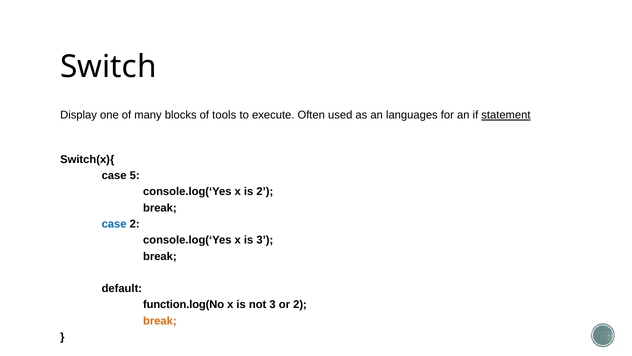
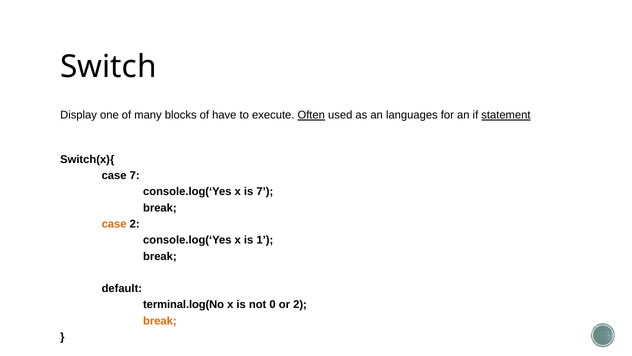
tools: tools -> have (224, 115)
Often underline: none -> present (311, 115)
case 5: 5 -> 7 (135, 175)
is 2: 2 -> 7 (265, 191)
case colour: blue -> orange (114, 224)
is 3: 3 -> 1 (265, 240)
function.log(No: function.log(No -> terminal.log(No (184, 304)
not 3: 3 -> 0 (273, 304)
